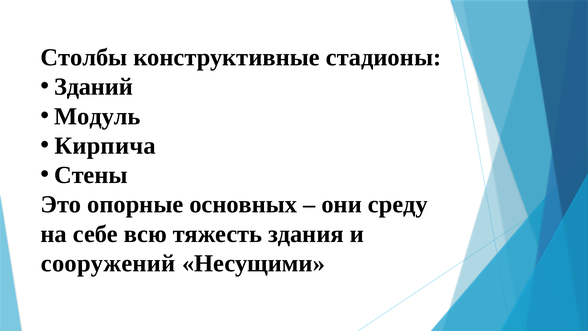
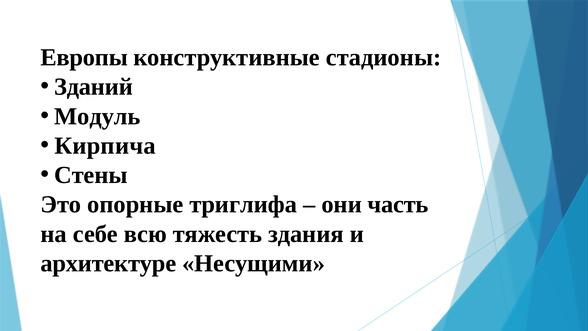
Столбы: Столбы -> Европы (84, 57)
основных: основных -> триглифа (243, 204)
среду: среду -> часть (398, 204)
сооружений: сооружений -> архитектуре (108, 263)
